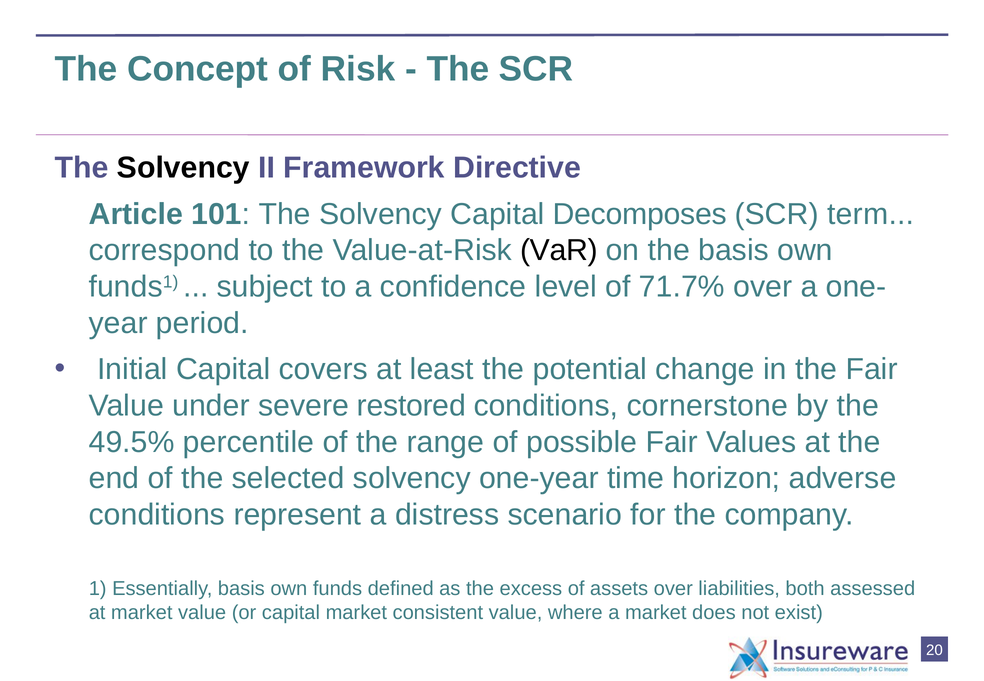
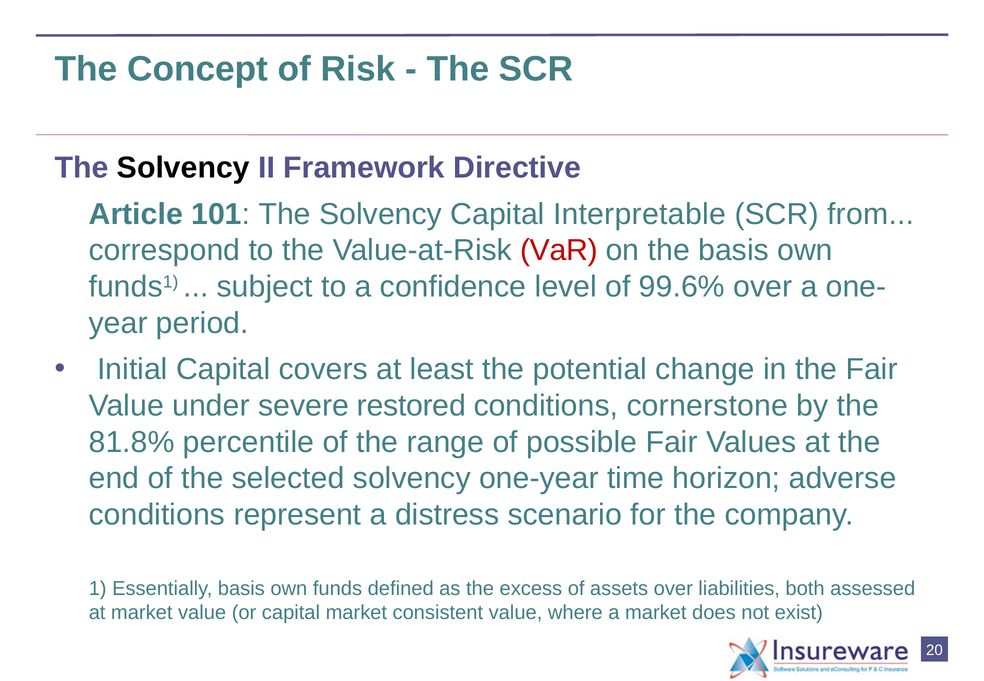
Decomposes: Decomposes -> Interpretable (639, 214)
term: term -> from (871, 214)
VaR colour: black -> red (559, 250)
71.7%: 71.7% -> 99.6% (682, 287)
49.5%: 49.5% -> 81.8% (132, 442)
